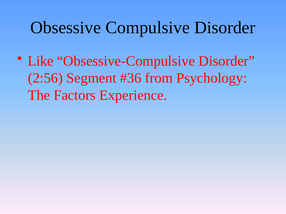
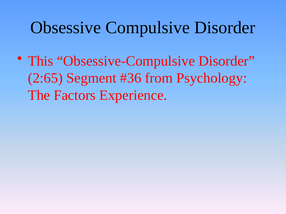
Like: Like -> This (41, 61)
2:56: 2:56 -> 2:65 (45, 78)
